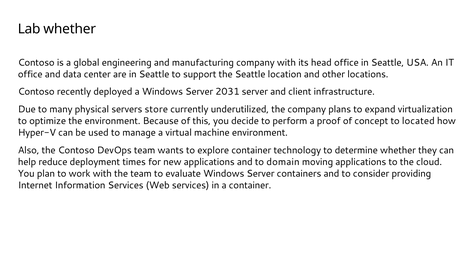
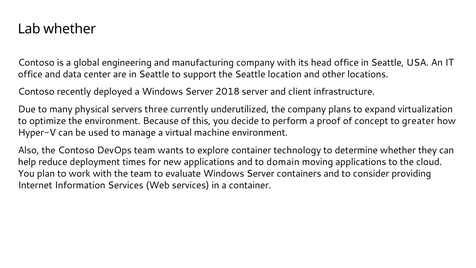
2031: 2031 -> 2018 (227, 92)
store: store -> three (156, 109)
located: located -> greater (418, 121)
